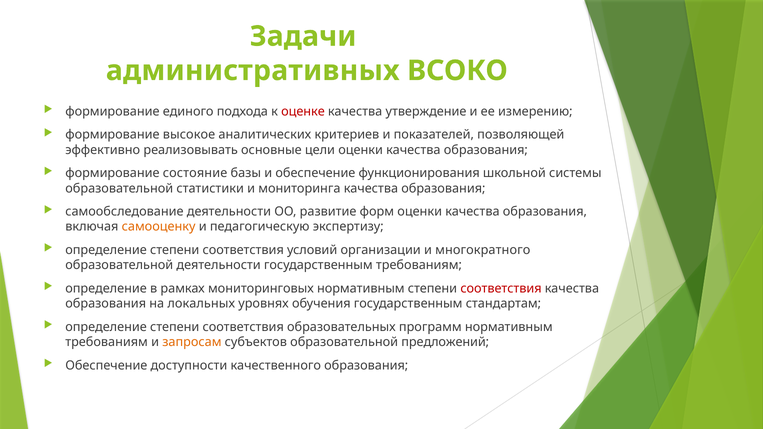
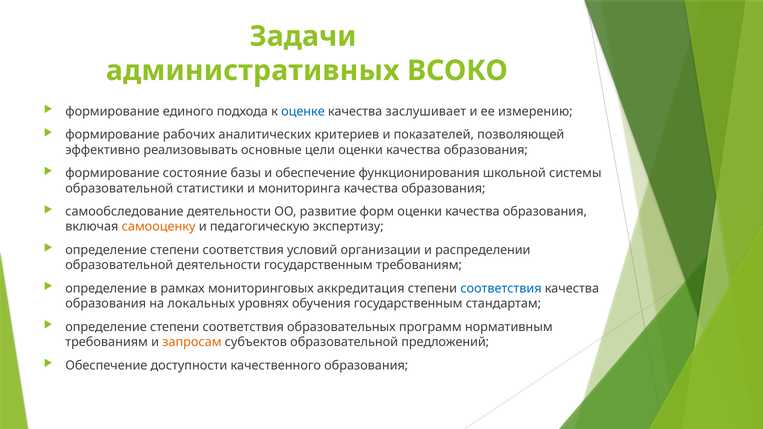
оценке colour: red -> blue (303, 112)
утверждение: утверждение -> заслушивает (426, 112)
высокое: высокое -> рабочих (189, 135)
многократного: многократного -> распределении (483, 250)
мониторинговых нормативным: нормативным -> аккредитация (361, 289)
соответствия colour: red -> blue (501, 289)
